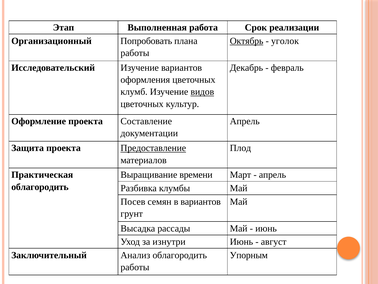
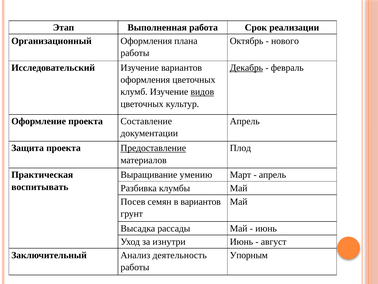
Организационный Попробовать: Попробовать -> Оформления (146, 41)
Октябрь underline: present -> none (247, 41)
уголок: уголок -> нового (285, 41)
Декабрь underline: none -> present (246, 68)
времени: времени -> умению (196, 175)
облагородить: облагородить -> воспитывать (40, 187)
Анализ облагородить: облагородить -> деятельность (180, 255)
